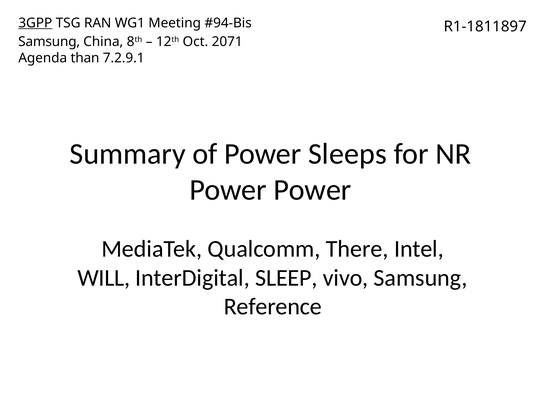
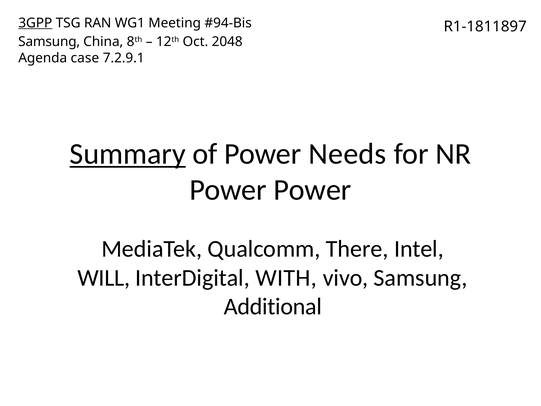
2071: 2071 -> 2048 (227, 42)
than: than -> case (85, 58)
Summary underline: none -> present (128, 154)
Sleeps: Sleeps -> Needs (347, 154)
SLEEP: SLEEP -> WITH (286, 278)
Reference: Reference -> Additional (273, 307)
